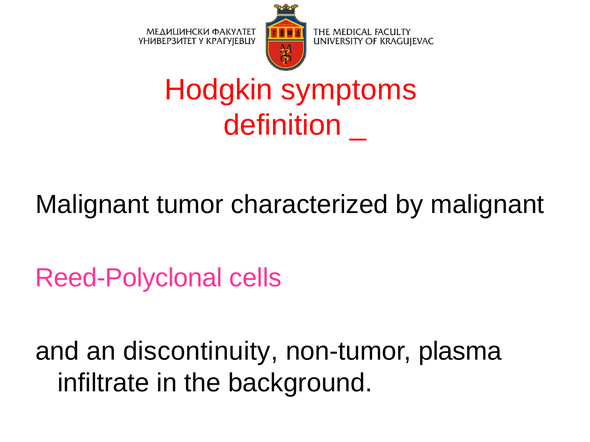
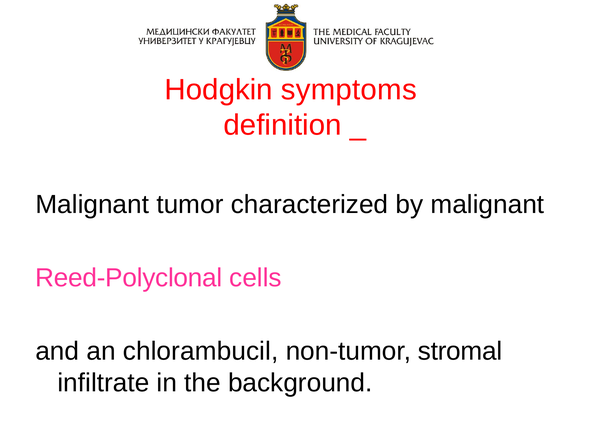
discontinuity: discontinuity -> chlorambucil (201, 352)
plasma: plasma -> stromal (460, 352)
